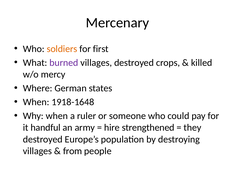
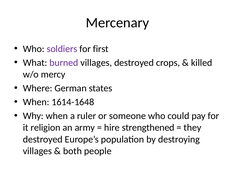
soldiers colour: orange -> purple (62, 49)
1918-1648: 1918-1648 -> 1614-1648 (73, 102)
handful: handful -> religion (46, 128)
from: from -> both (72, 151)
